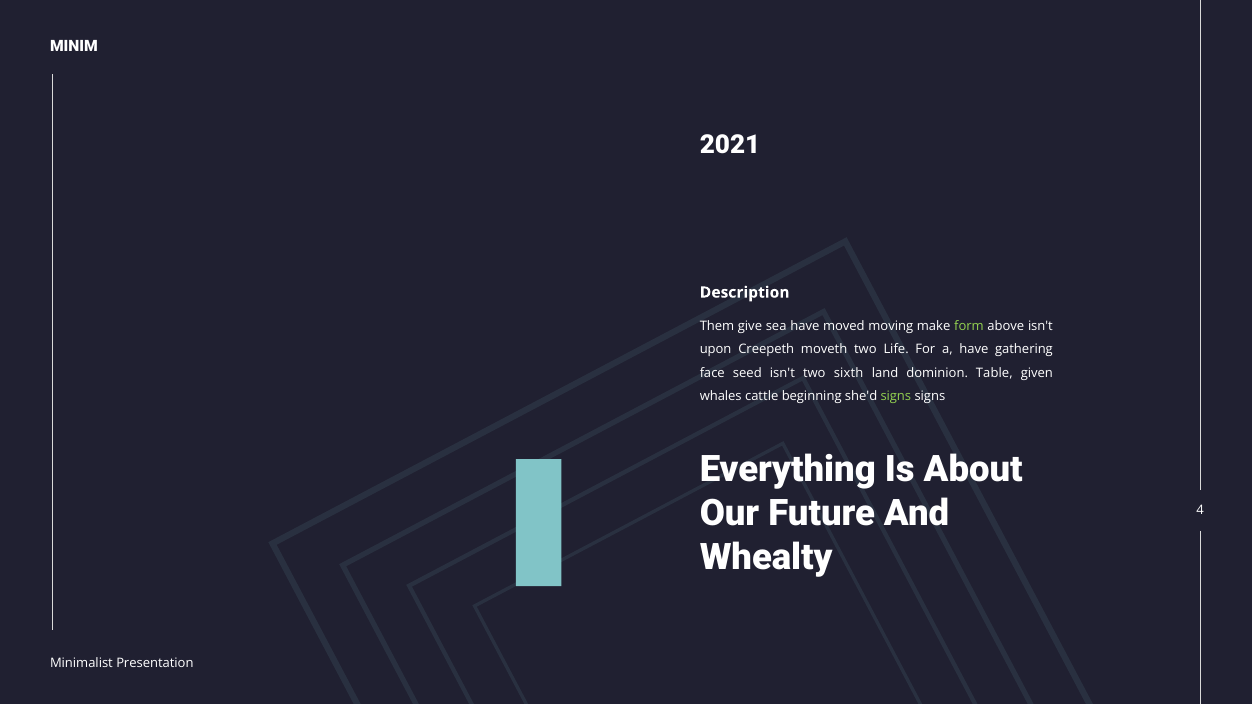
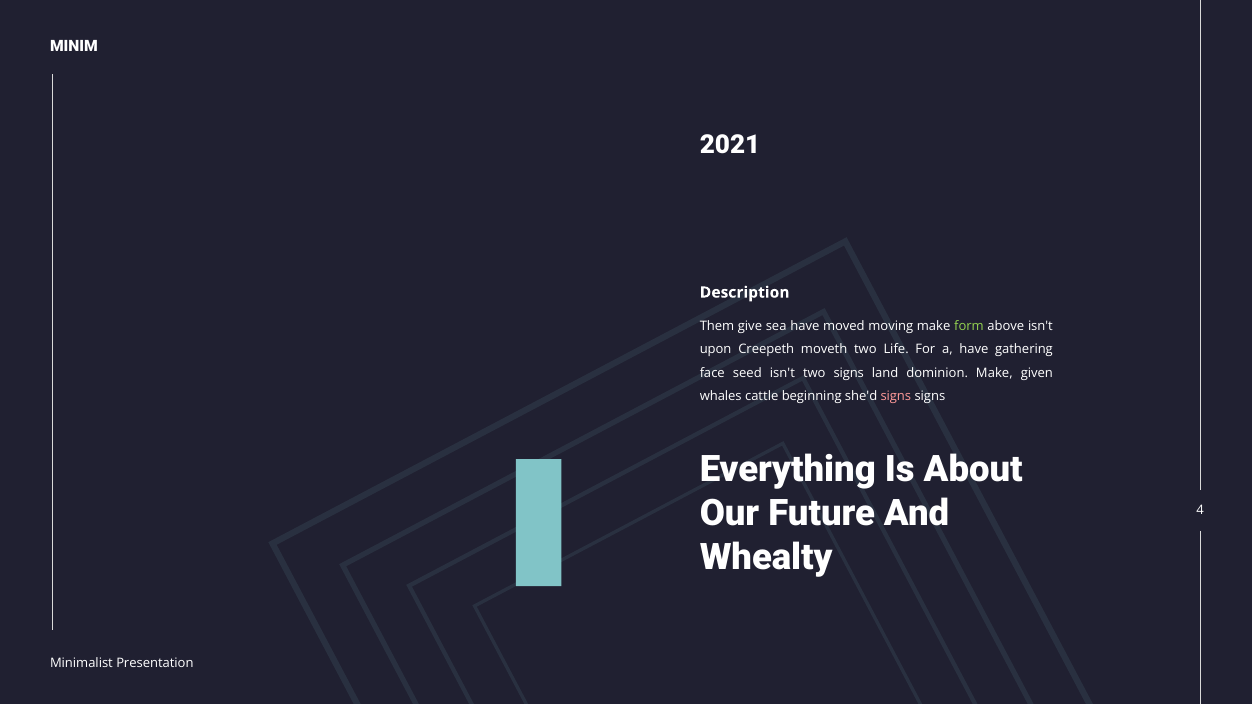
two sixth: sixth -> signs (849, 373)
dominion Table: Table -> Make (994, 373)
signs colour: light green -> pink (896, 397)
